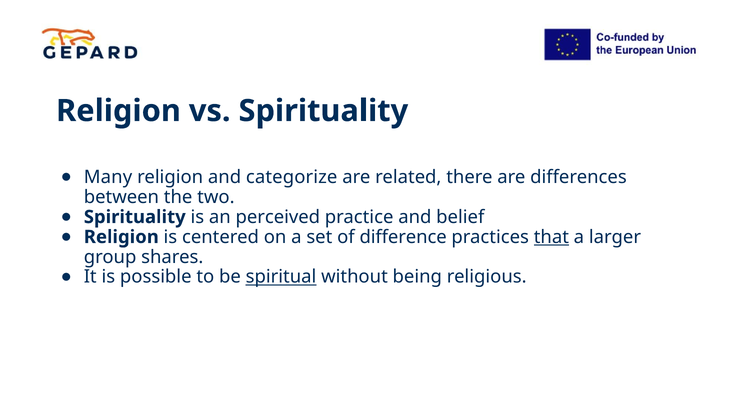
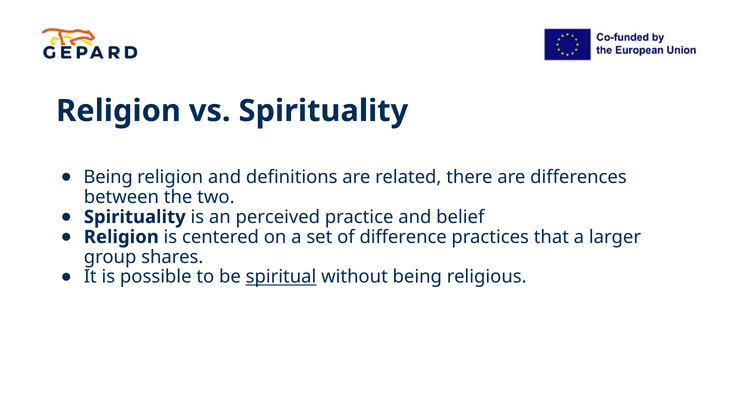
Many: Many -> Being (108, 177)
categorize: categorize -> definitions (292, 177)
that underline: present -> none (551, 237)
